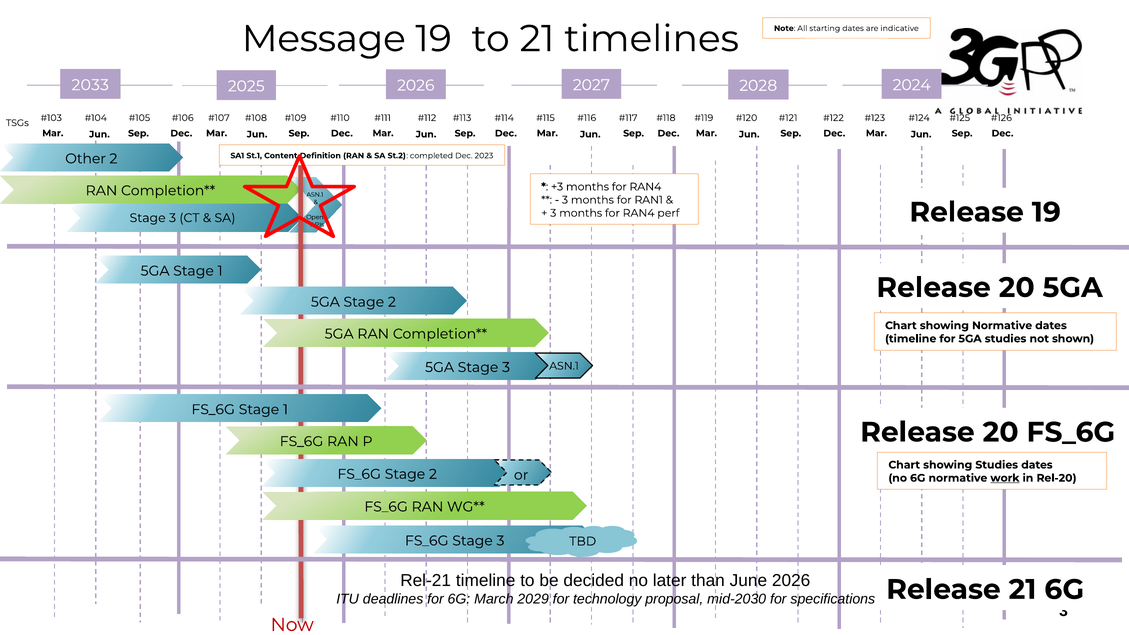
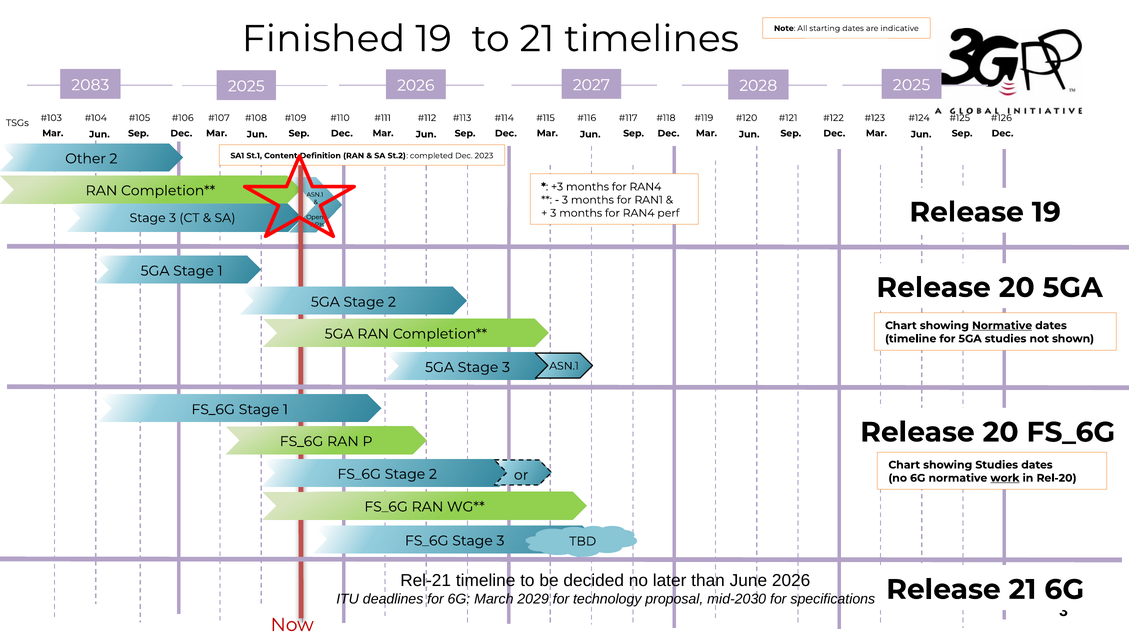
Message: Message -> Finished (323, 39)
2033: 2033 -> 2083 (90, 85)
2027 2024: 2024 -> 2025 (912, 85)
Normative underline: none -> present (1002, 326)
